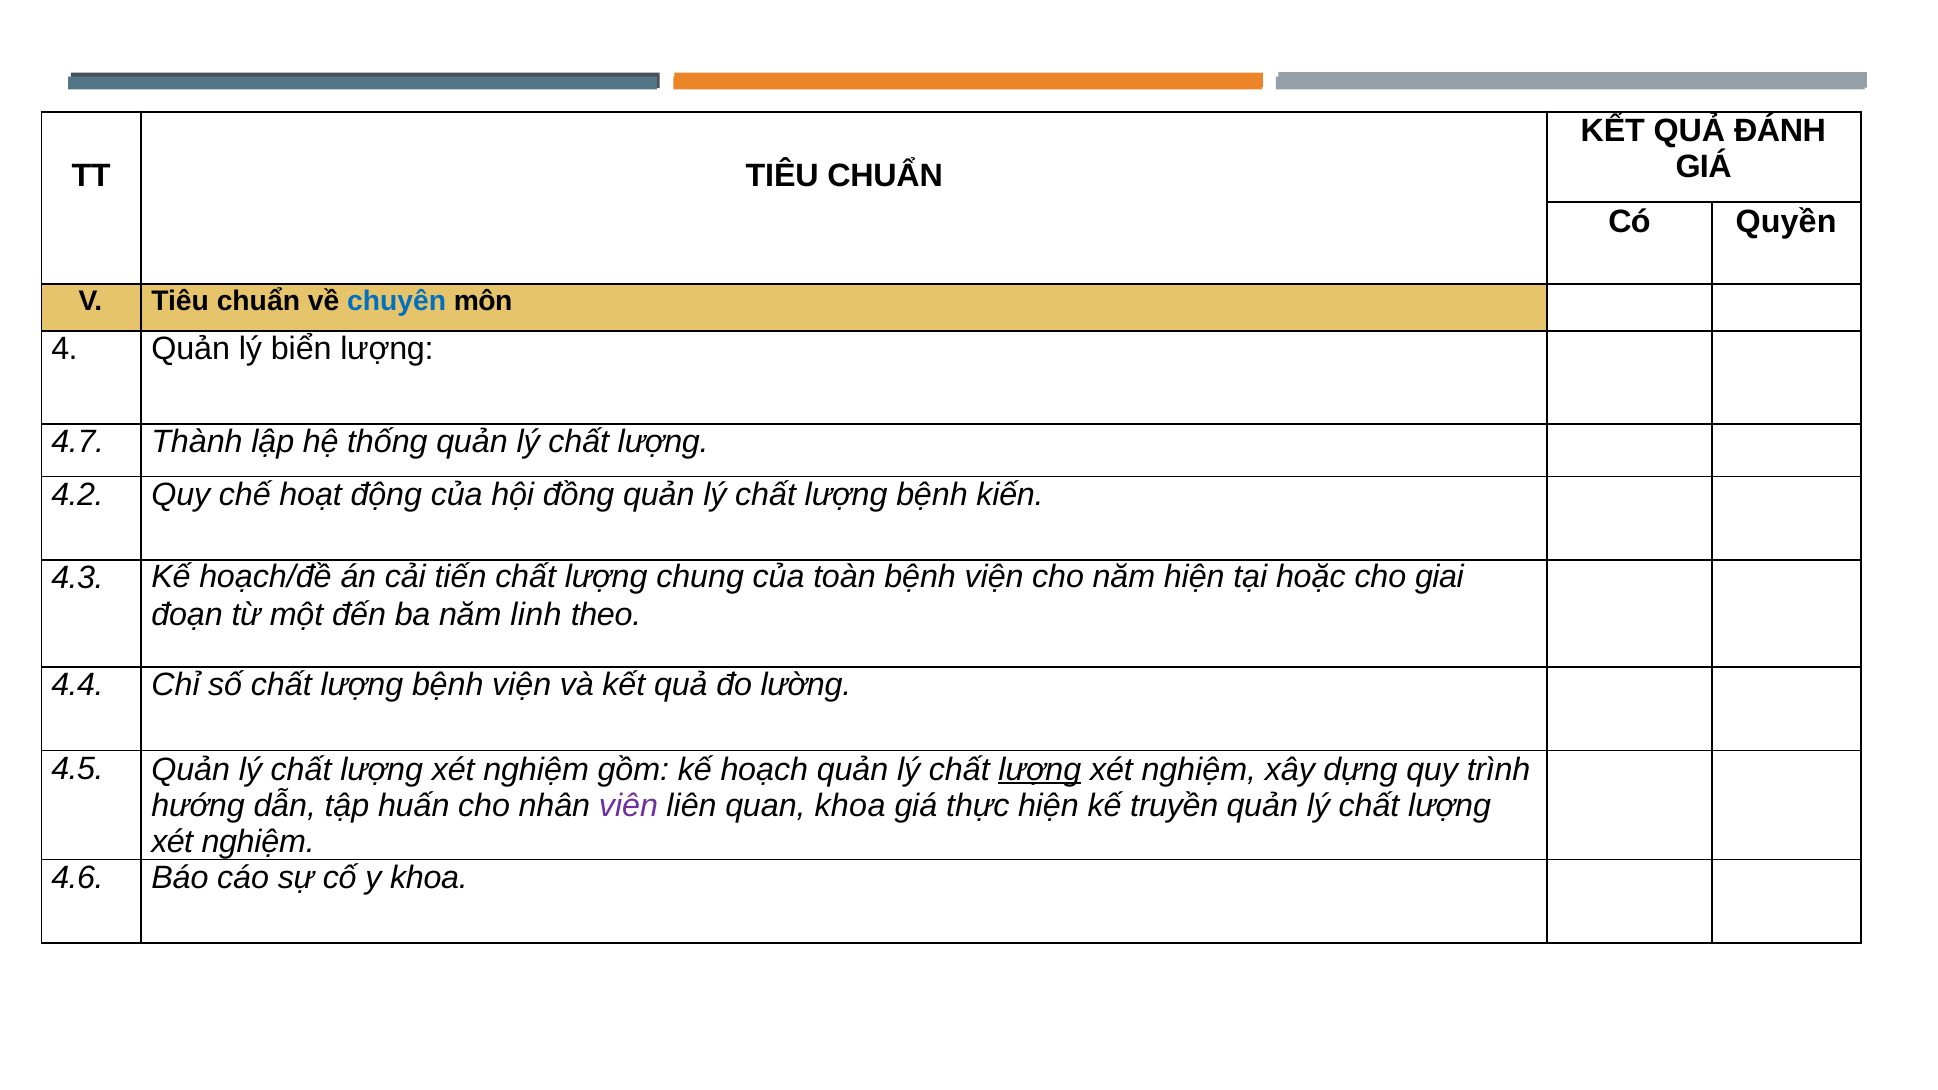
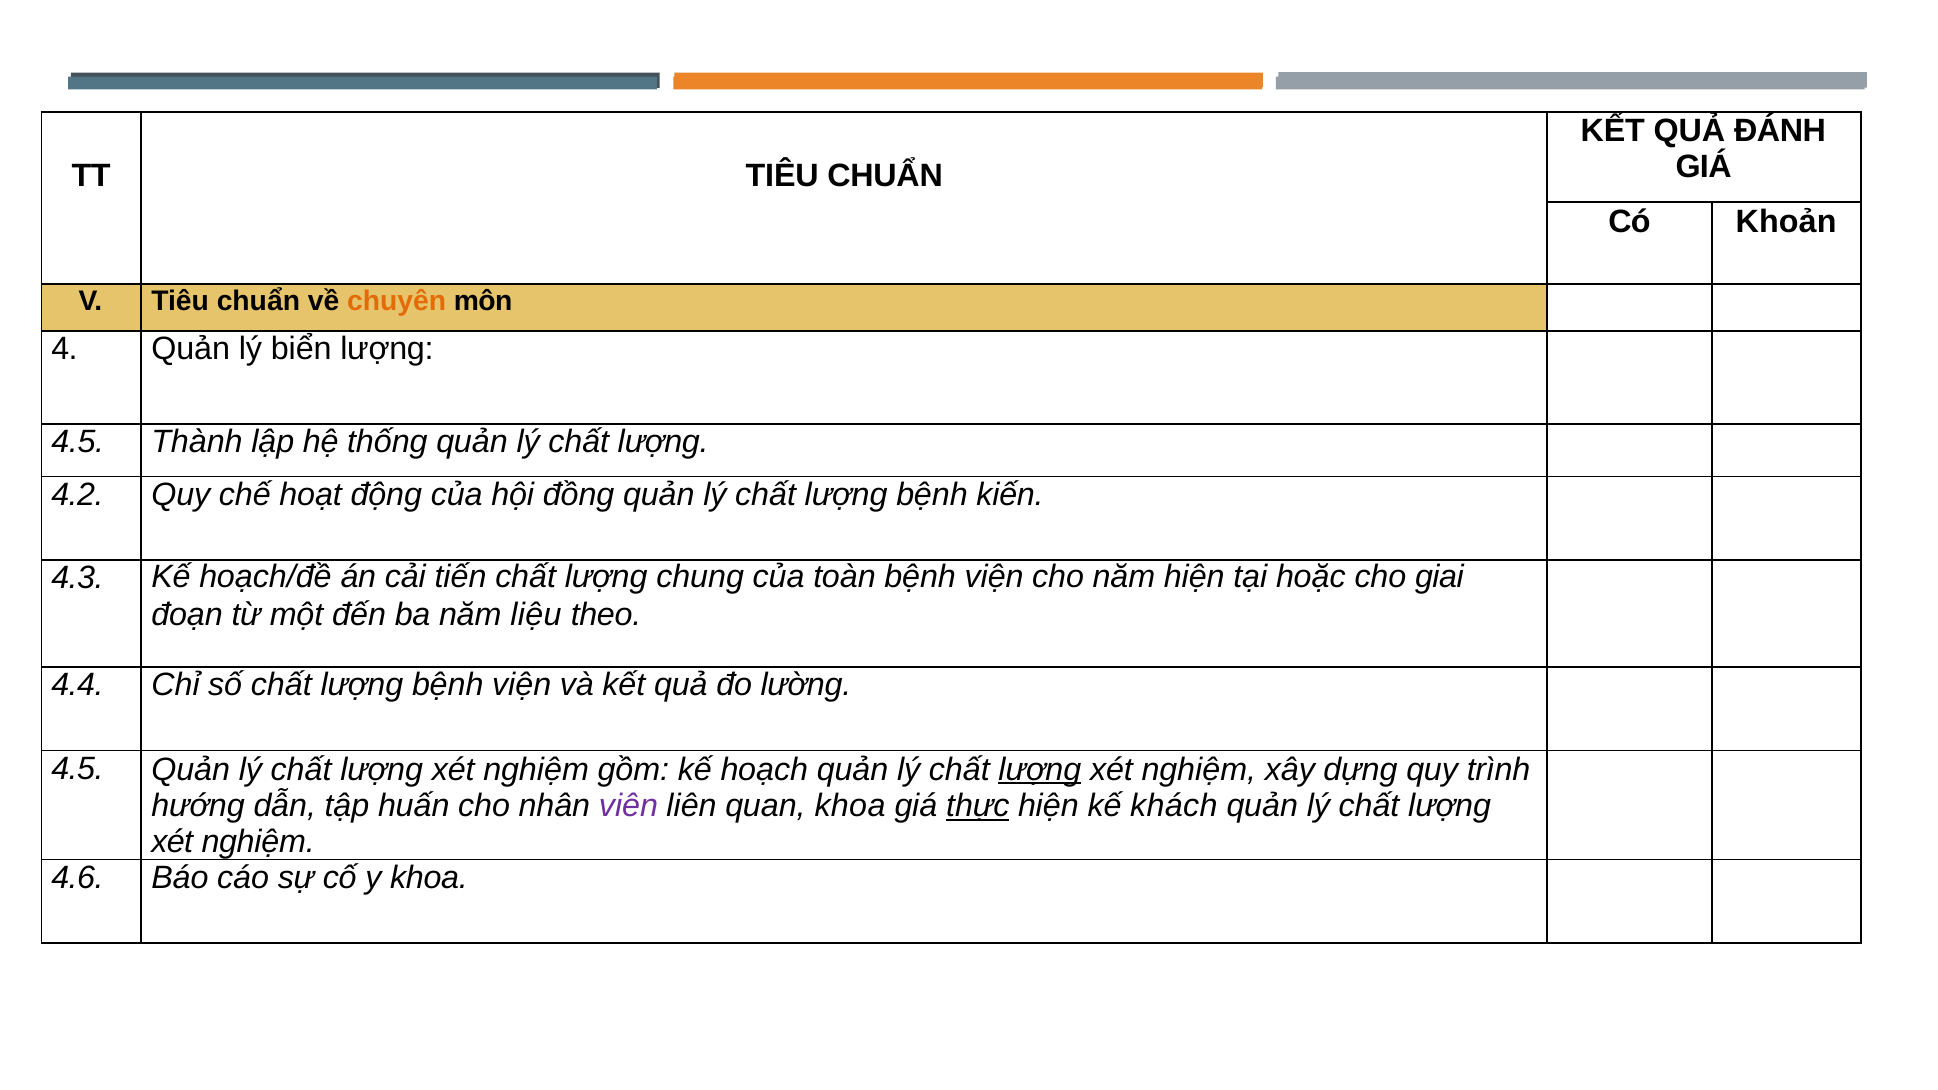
Quyền: Quyền -> Khoản (1786, 222)
chuyên colour: blue -> orange (397, 301)
4.7: 4.7 -> 4.5 (78, 442)
linh: linh -> liệu (536, 615)
thực underline: none -> present (978, 806)
truyền: truyền -> khách (1174, 806)
